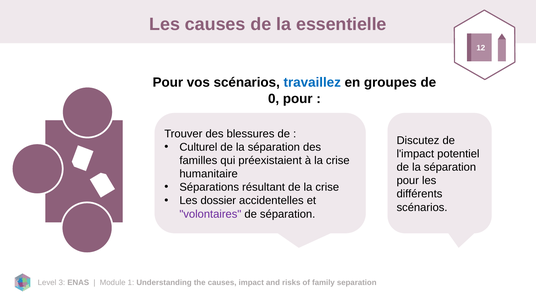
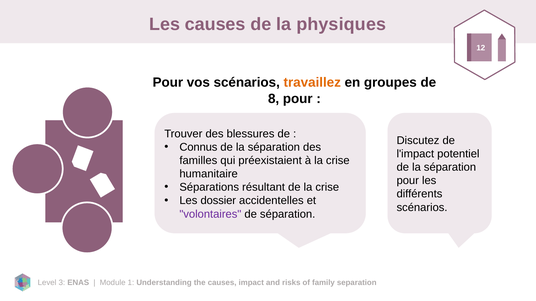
essentielle: essentielle -> physiques (341, 24)
travaillez colour: blue -> orange (312, 83)
0: 0 -> 8 (274, 99)
Culturel: Culturel -> Connus (198, 147)
